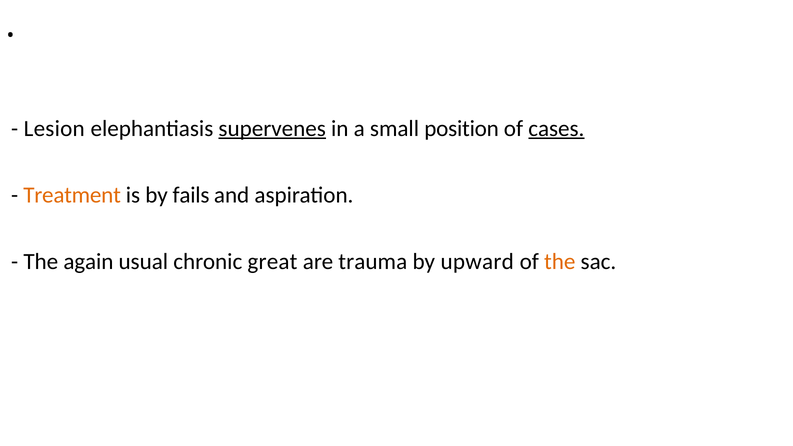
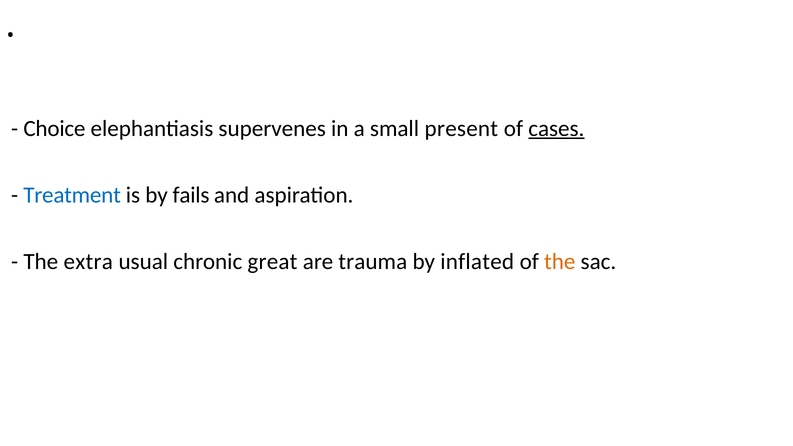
Lesion: Lesion -> Choice (54, 128)
supervenes underline: present -> none (272, 128)
position: position -> present (461, 128)
Treatment colour: orange -> blue (72, 195)
again: again -> extra (88, 261)
upward: upward -> inflated (477, 261)
